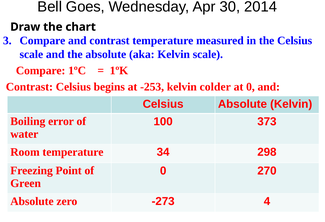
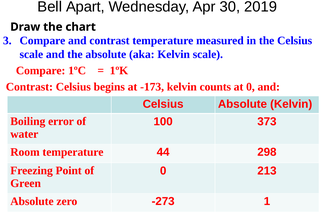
Goes: Goes -> Apart (85, 7)
2014: 2014 -> 2019 (261, 7)
-253: -253 -> -173 (152, 87)
colder: colder -> counts (215, 87)
34: 34 -> 44 (163, 152)
270: 270 -> 213 (267, 171)
4: 4 -> 1 (267, 201)
